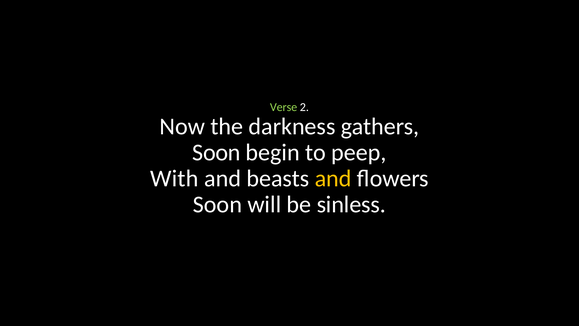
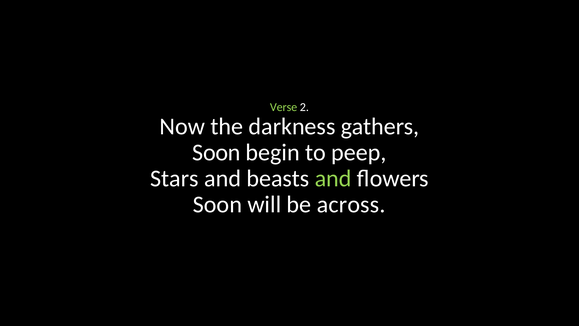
With: With -> Stars (174, 178)
and colour: yellow -> light green (333, 178)
sinless: sinless -> across (351, 204)
